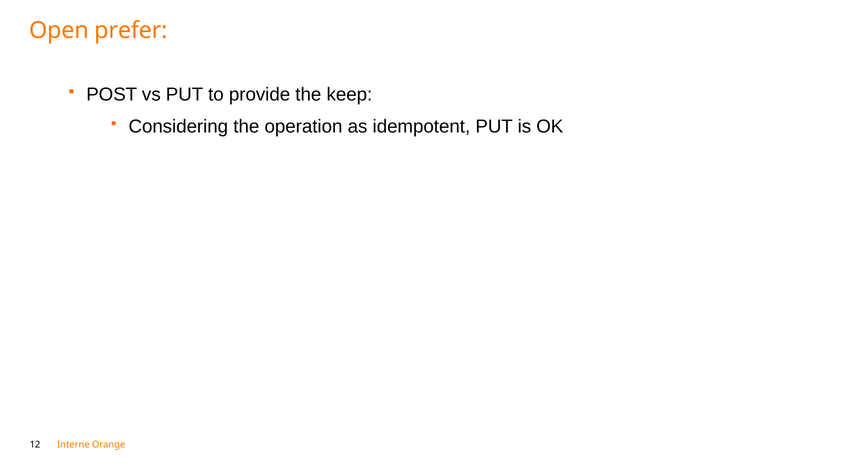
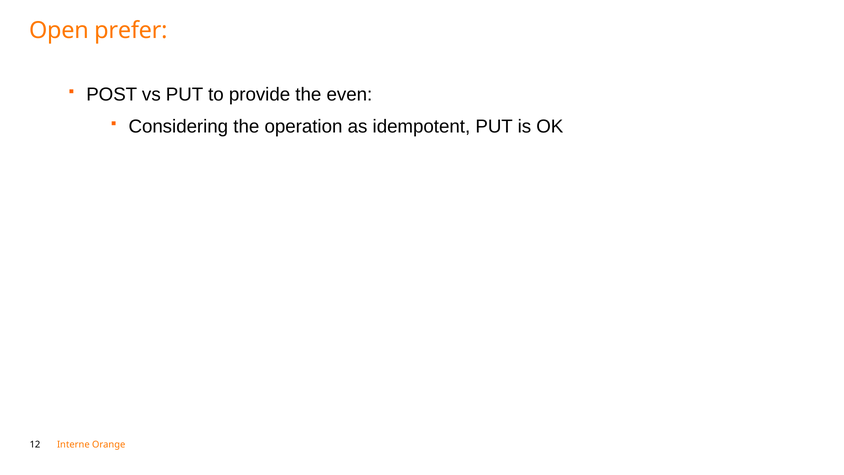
keep: keep -> even (349, 95)
